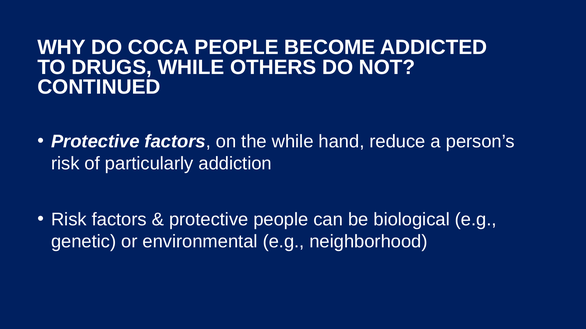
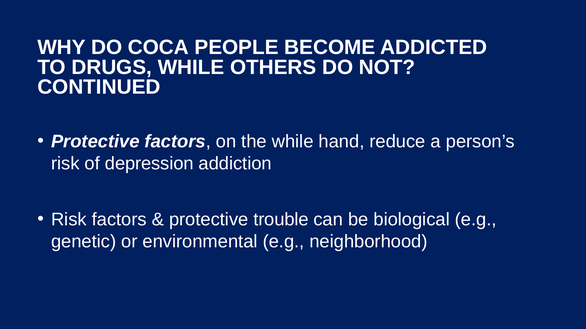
particularly: particularly -> depression (149, 164)
protective people: people -> trouble (281, 220)
